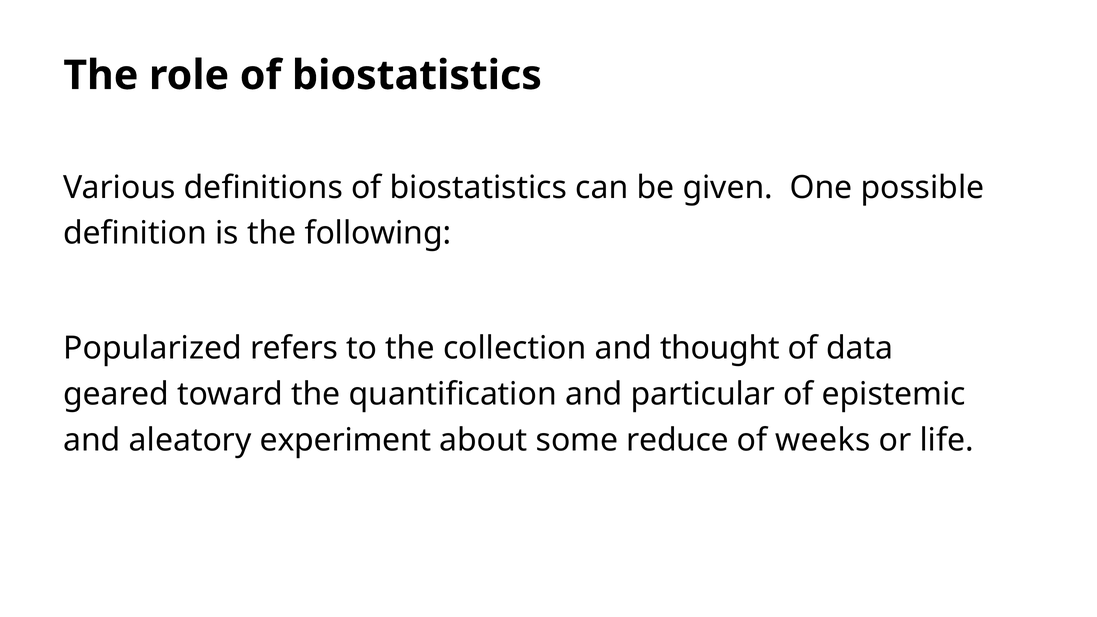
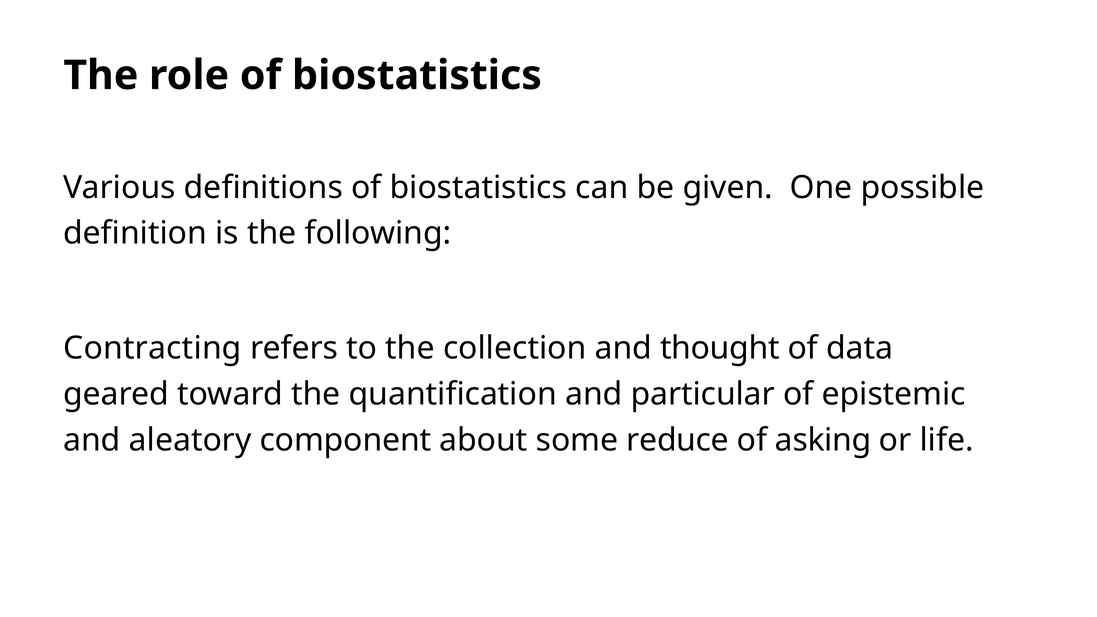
Popularized: Popularized -> Contracting (152, 348)
experiment: experiment -> component (345, 440)
weeks: weeks -> asking (823, 440)
